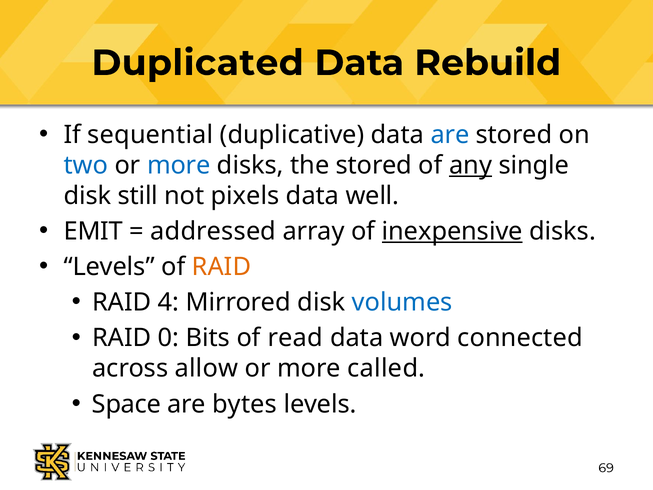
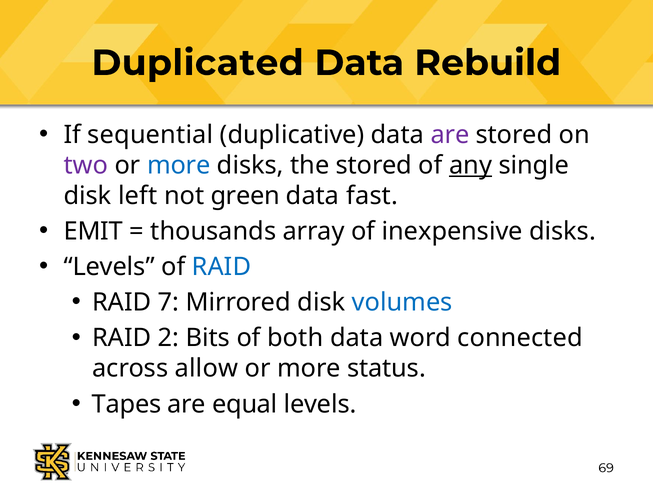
are colour: blue -> purple (450, 135)
two colour: blue -> purple (86, 165)
still: still -> left (138, 196)
pixels: pixels -> green (245, 196)
well: well -> fast (372, 196)
addressed: addressed -> thousands (213, 231)
inexpensive underline: present -> none (452, 231)
RAID colour: orange -> blue (221, 267)
4: 4 -> 7 (169, 302)
0: 0 -> 2 (169, 338)
read: read -> both (295, 338)
called: called -> status (386, 368)
Space: Space -> Tapes (127, 404)
bytes: bytes -> equal (245, 404)
